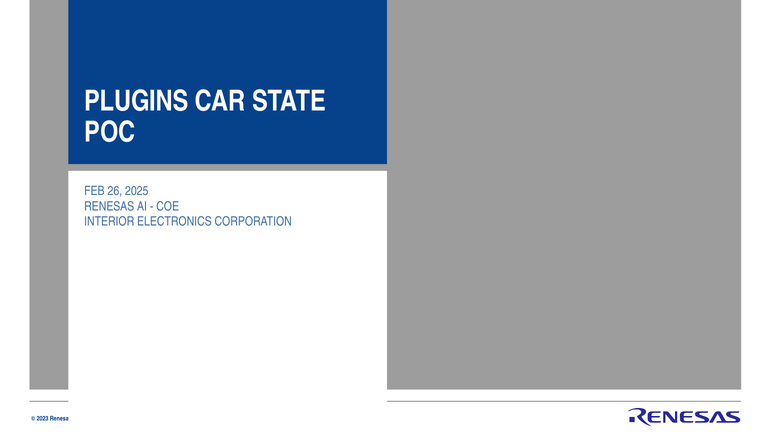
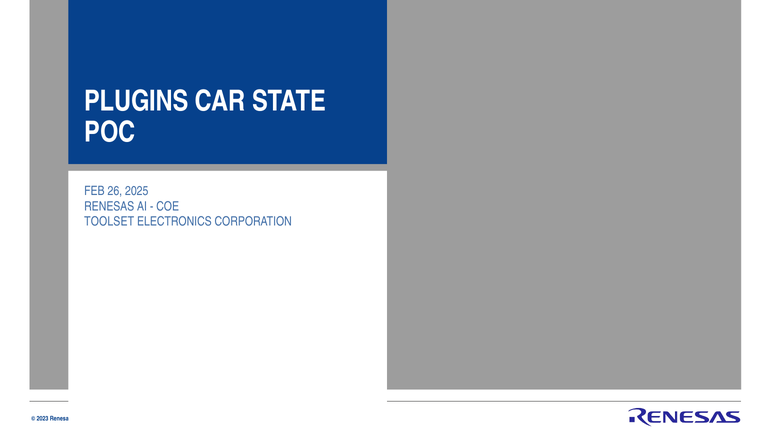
INTERIOR: INTERIOR -> TOOLSET (109, 222)
